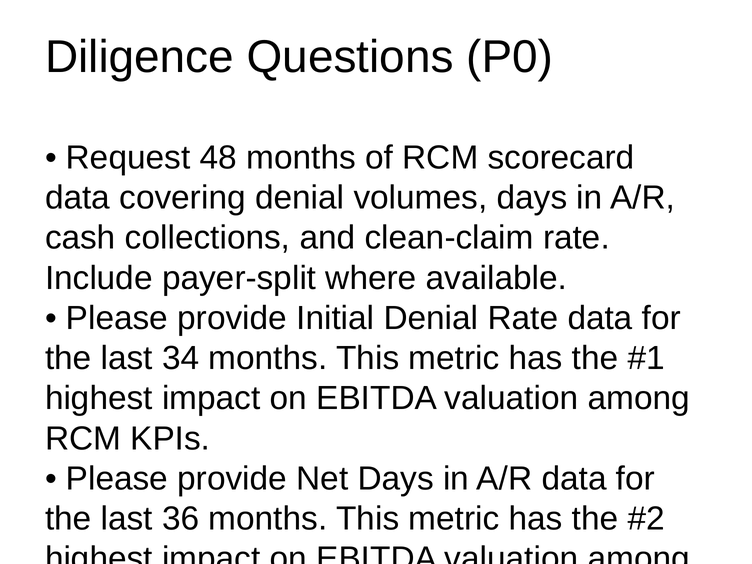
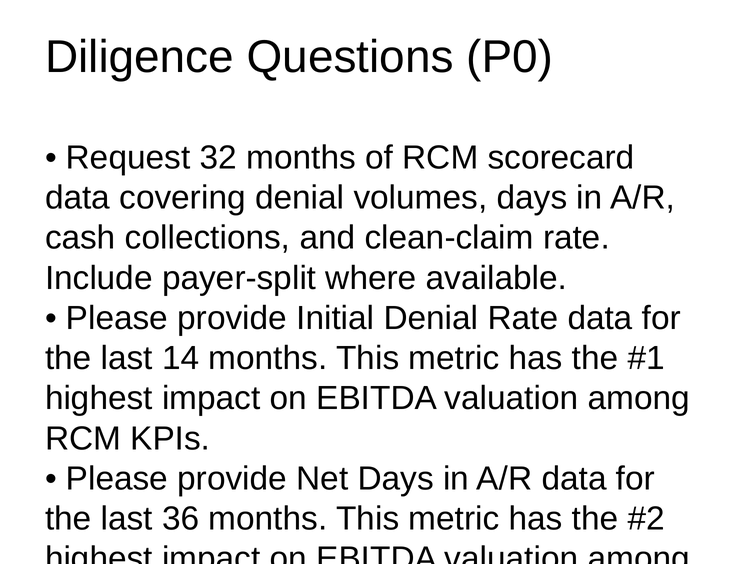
48: 48 -> 32 (218, 158)
34: 34 -> 14 (181, 358)
